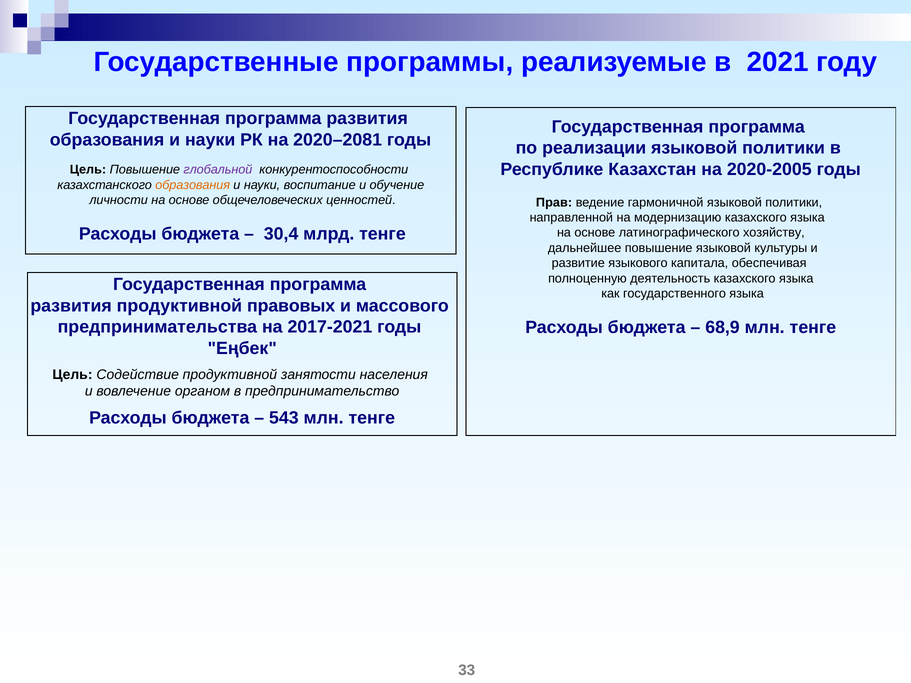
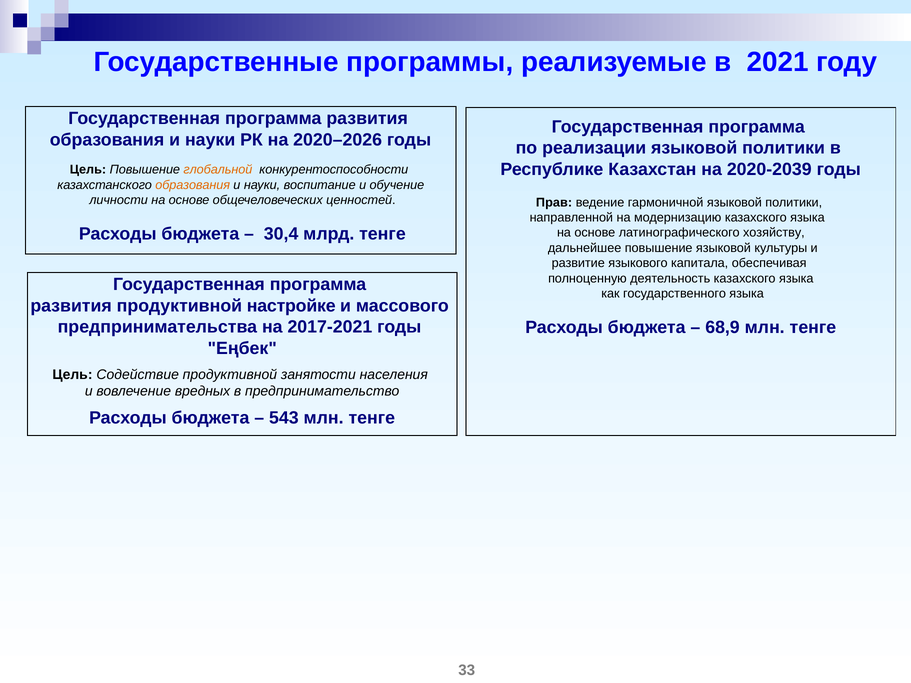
2020–2081: 2020–2081 -> 2020–2026 (338, 140)
2020-2005: 2020-2005 -> 2020-2039 (769, 169)
глобальной colour: purple -> orange (218, 170)
правовых: правовых -> настройке (291, 306)
органом: органом -> вредных (203, 391)
